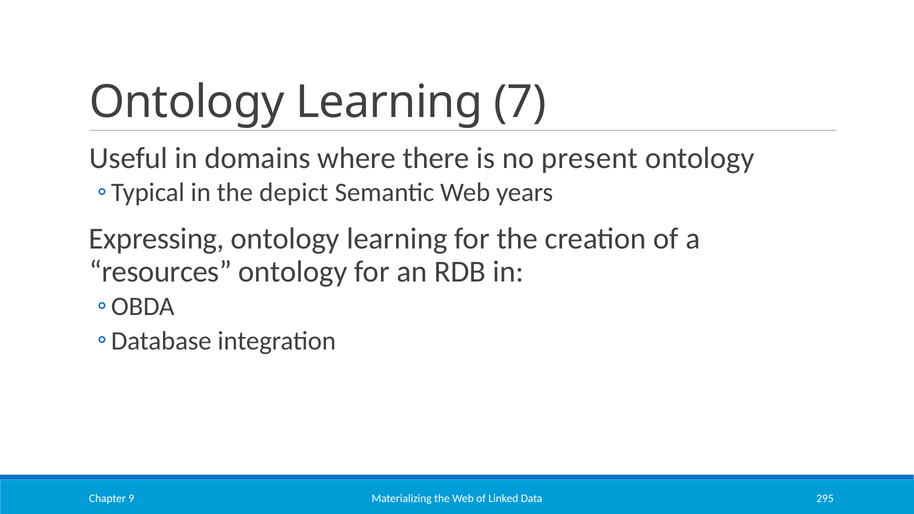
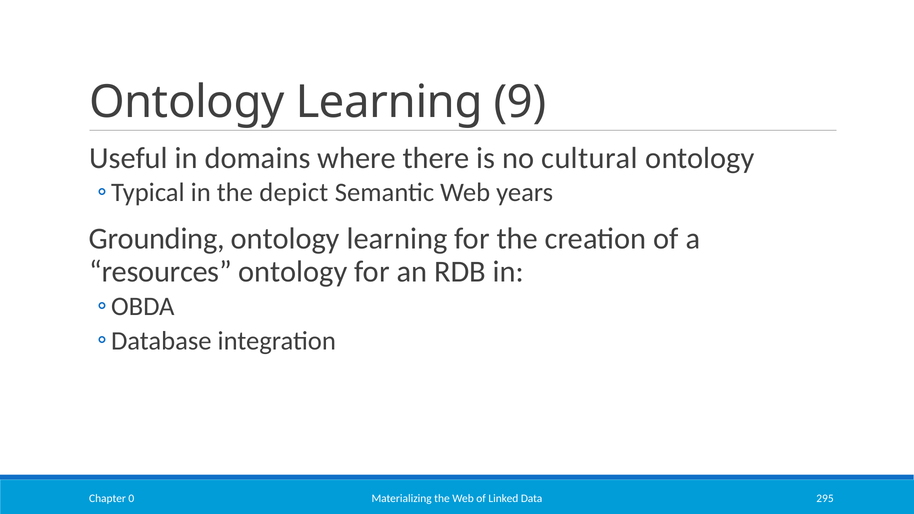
7: 7 -> 9 (520, 102)
present: present -> cultural (590, 158)
Expressing: Expressing -> Grounding (157, 239)
9: 9 -> 0 (131, 499)
